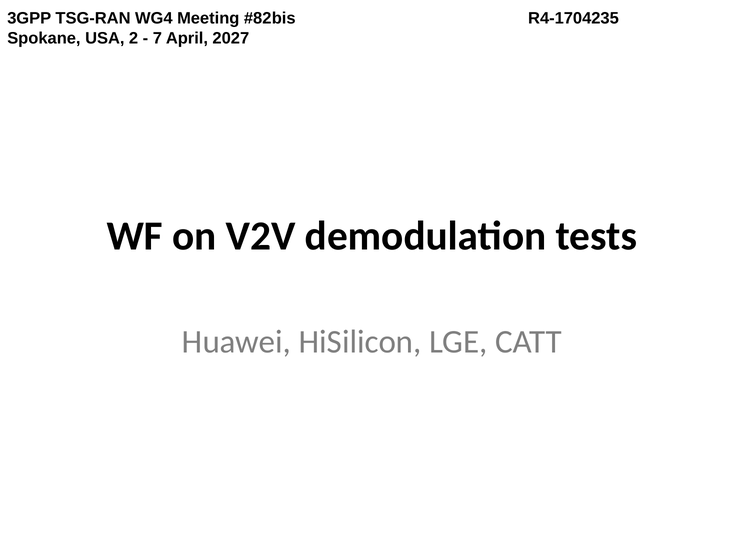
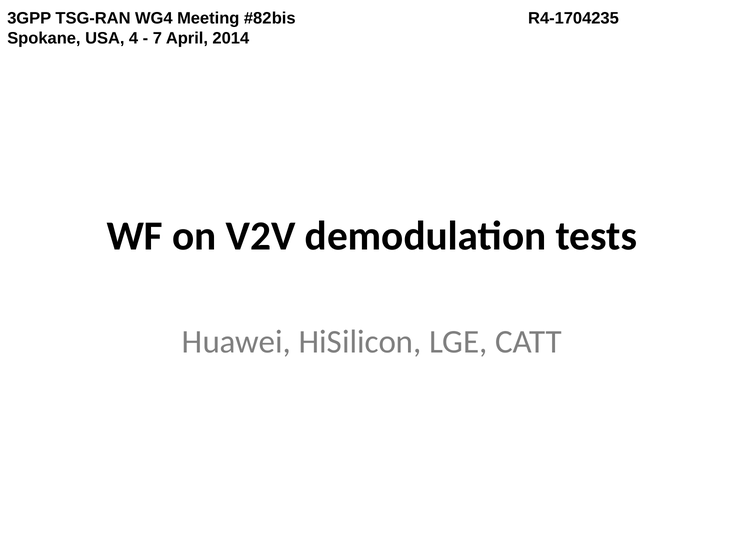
2: 2 -> 4 (134, 38)
2027: 2027 -> 2014 (231, 38)
